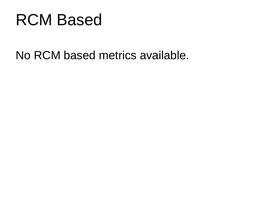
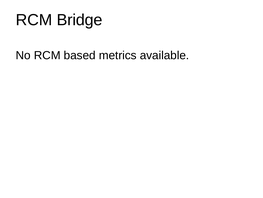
Based: Based -> Bridge (80, 20)
